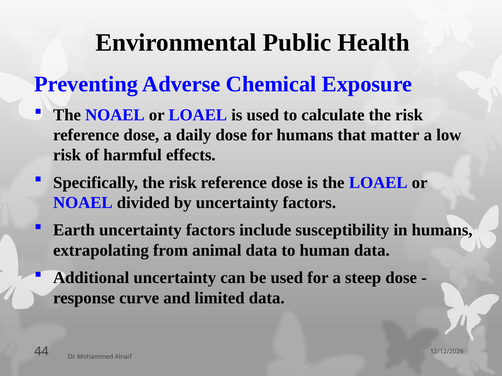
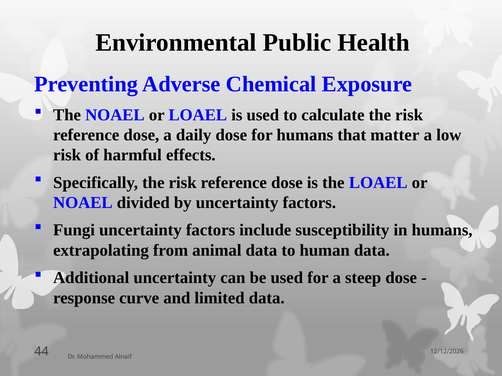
Earth: Earth -> Fungi (74, 230)
